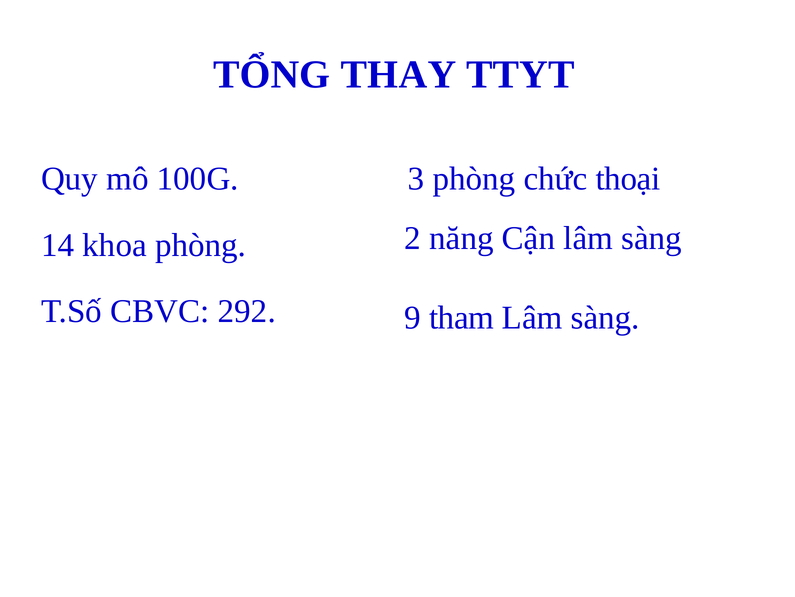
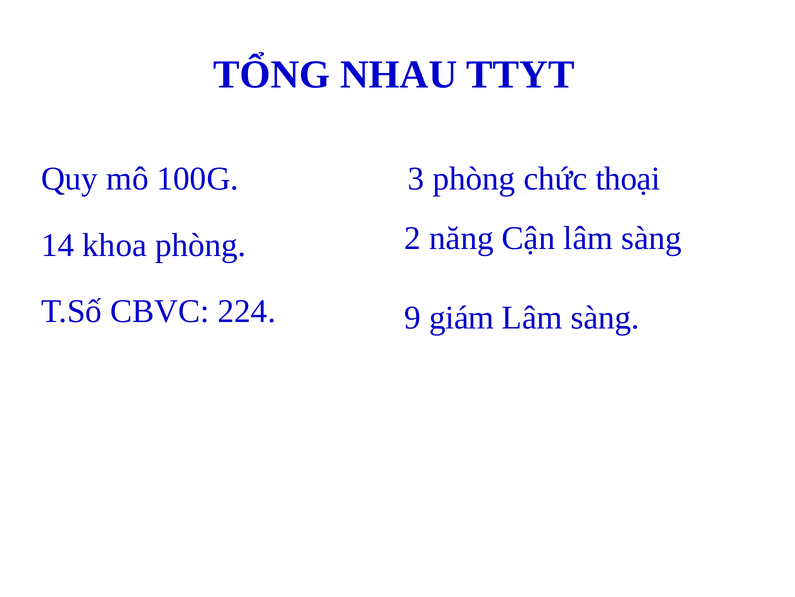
THAY: THAY -> NHAU (399, 75)
292: 292 -> 224 (247, 311)
tham: tham -> giám (462, 318)
